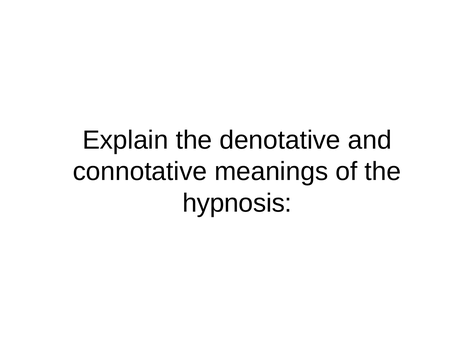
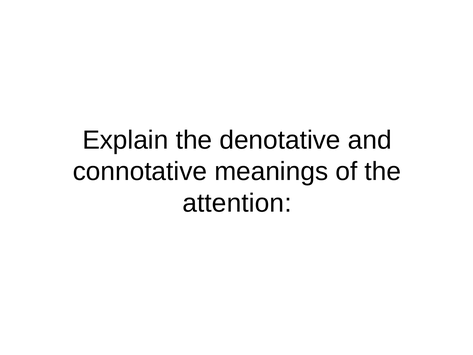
hypnosis: hypnosis -> attention (237, 203)
